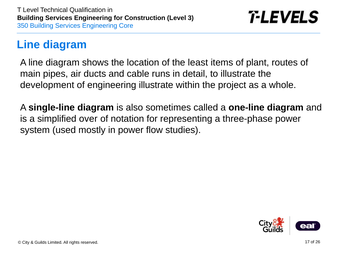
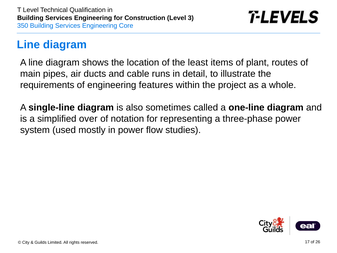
development: development -> requirements (47, 85)
engineering illustrate: illustrate -> features (156, 85)
